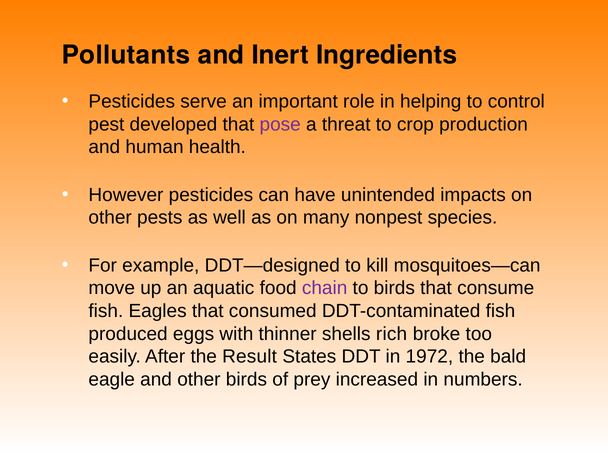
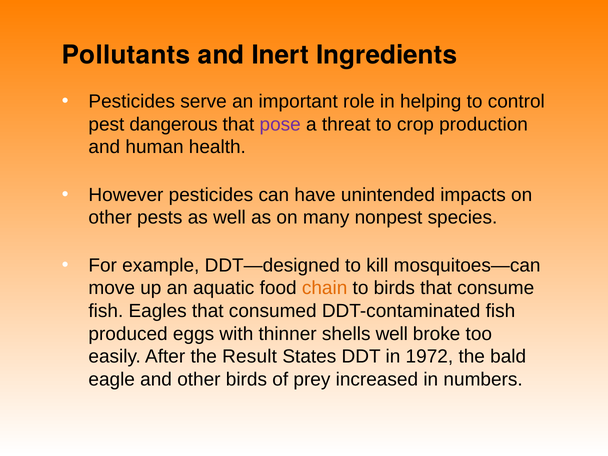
developed: developed -> dangerous (174, 124)
chain colour: purple -> orange (325, 288)
shells rich: rich -> well (392, 334)
